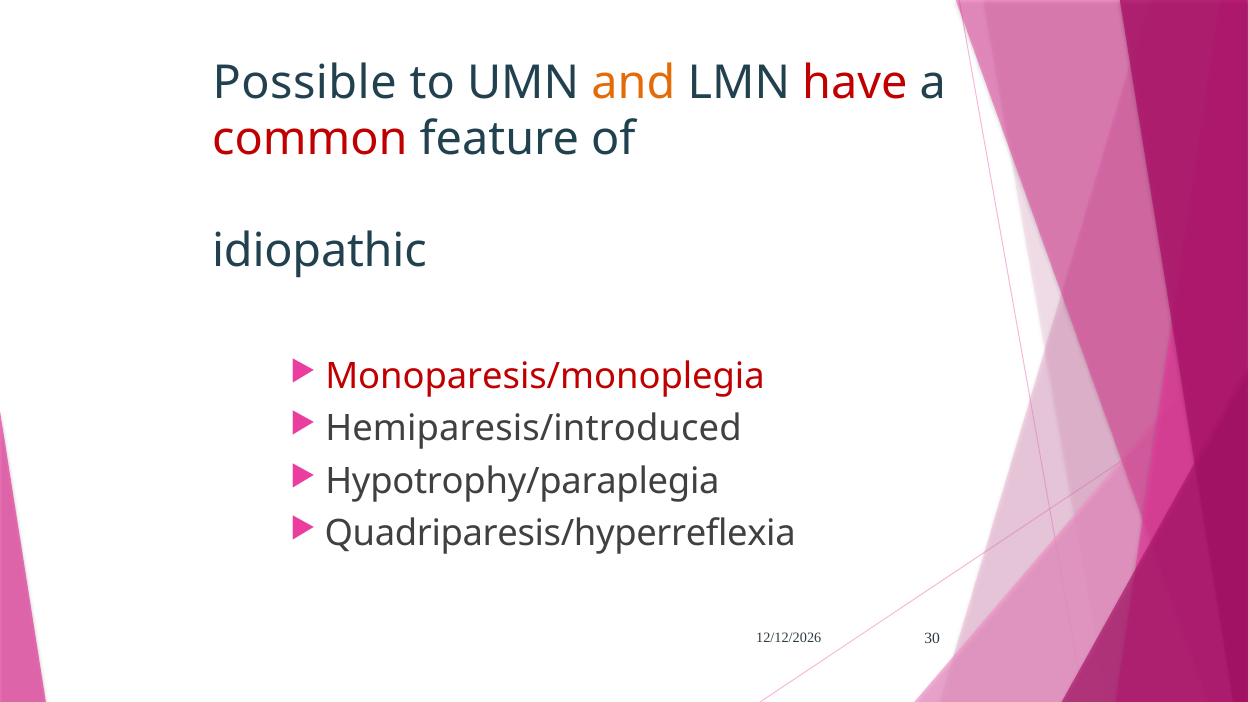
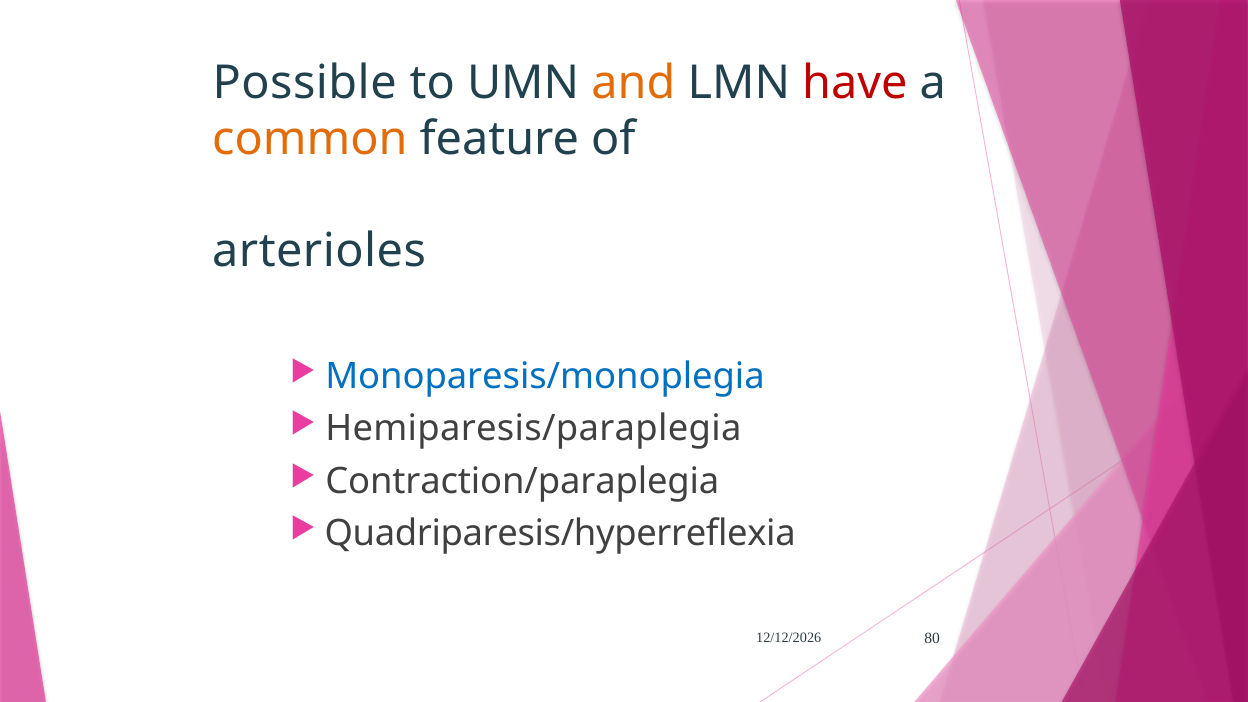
common colour: red -> orange (310, 139)
idiopathic: idiopathic -> arterioles (319, 251)
Monoparesis/monoplegia colour: red -> blue (545, 376)
Hemiparesis/introduced: Hemiparesis/introduced -> Hemiparesis/paraplegia (533, 429)
Hypotrophy/paraplegia: Hypotrophy/paraplegia -> Contraction/paraplegia (522, 481)
30: 30 -> 80 (932, 638)
